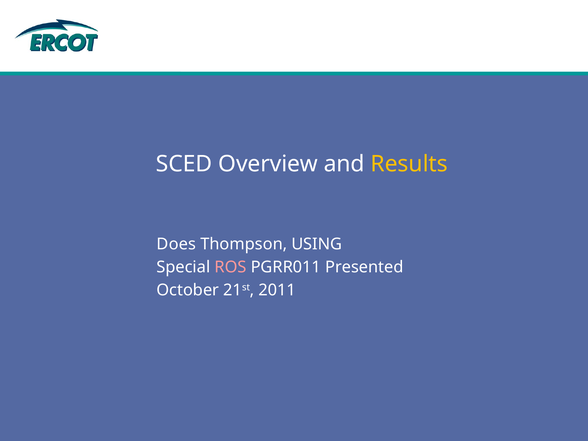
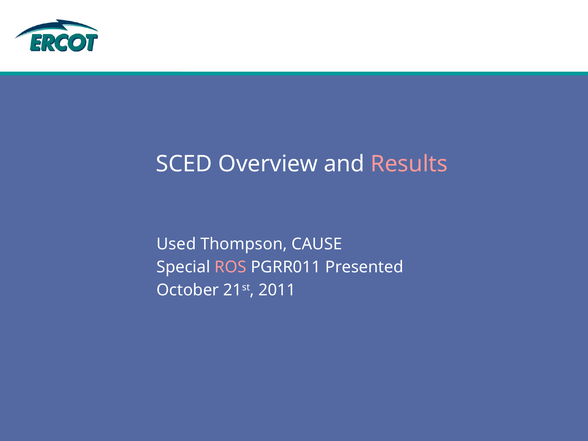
Results colour: yellow -> pink (409, 164)
Does: Does -> Used (176, 244)
USING: USING -> CAUSE (317, 244)
